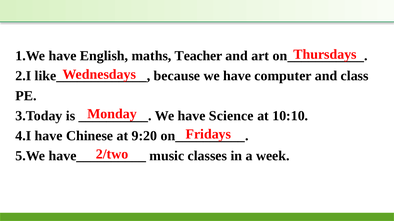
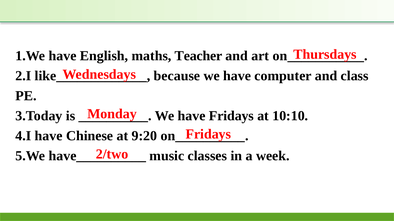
have Science: Science -> Fridays (231, 116)
